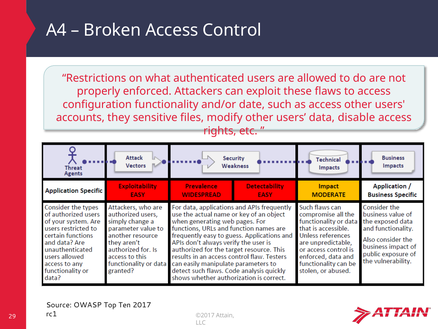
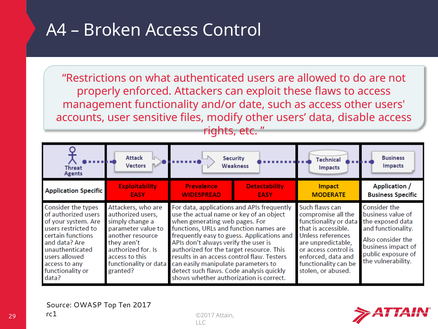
configuration: configuration -> management (97, 104)
they: they -> user (119, 117)
